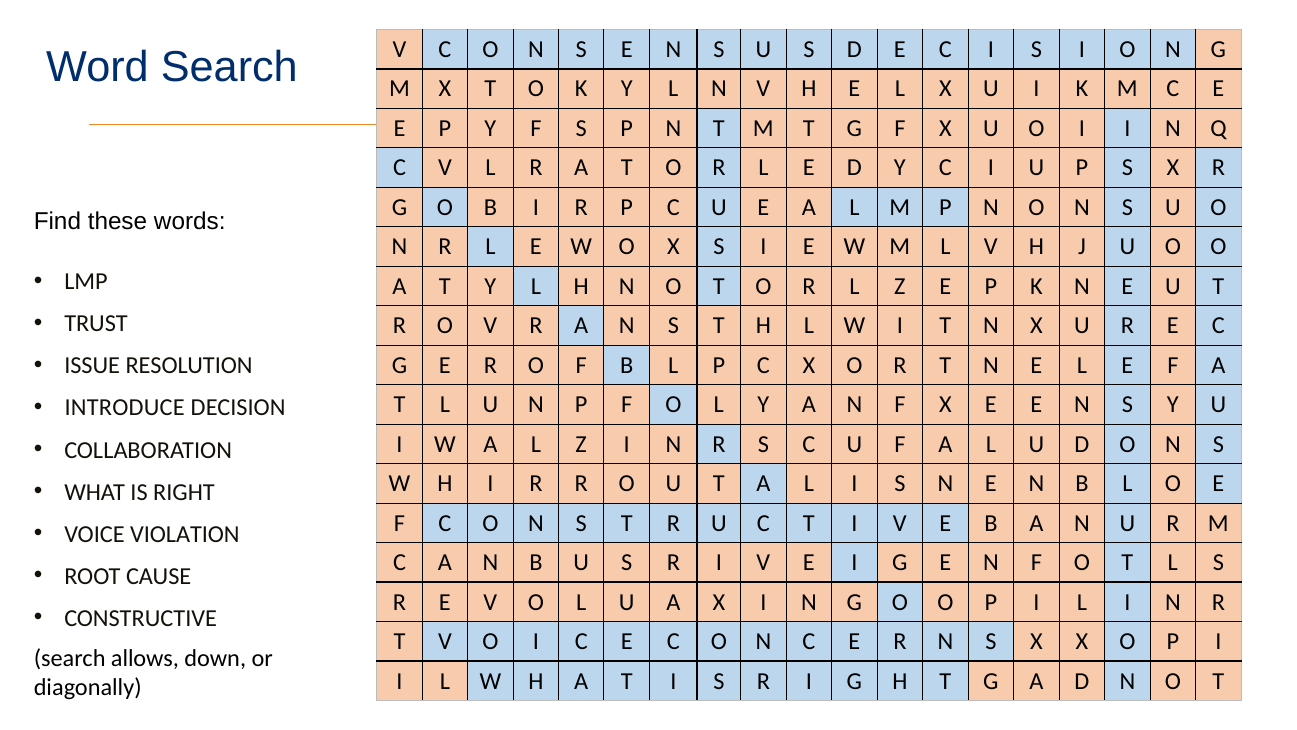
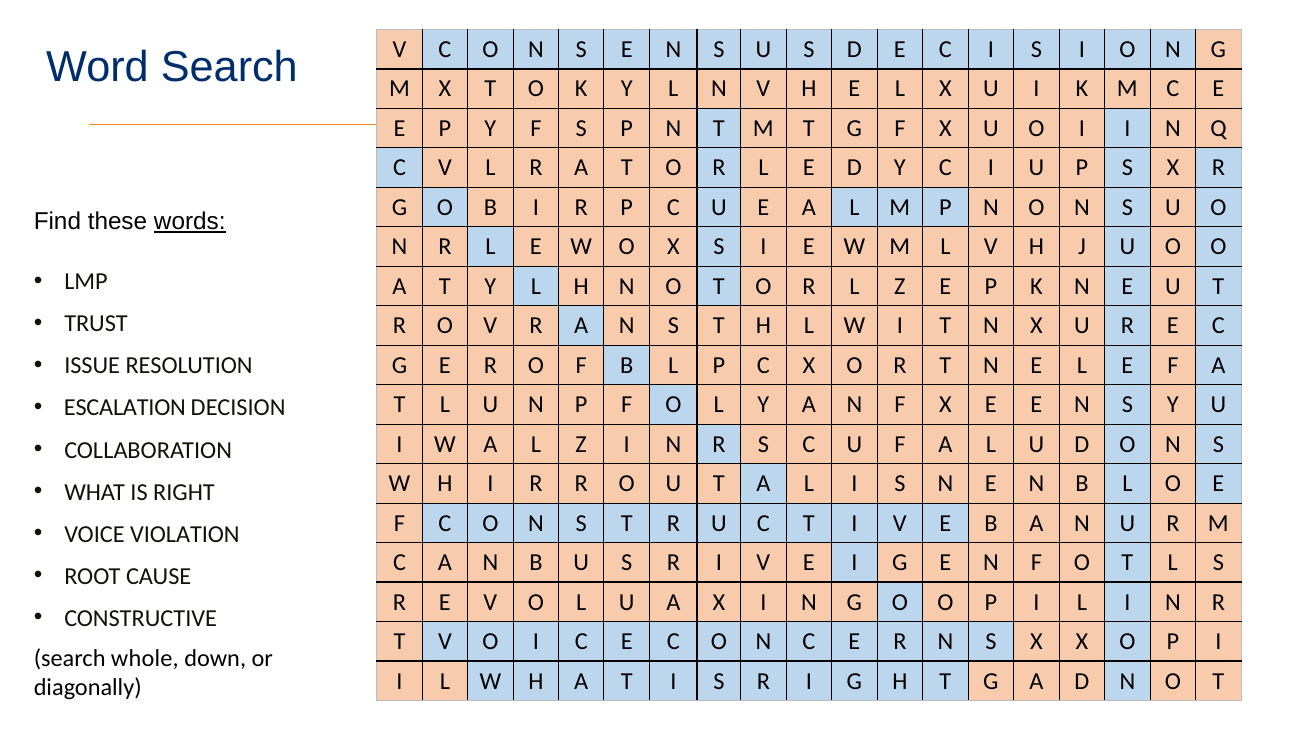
words underline: none -> present (190, 221)
INTRODUCE: INTRODUCE -> ESCALATION (125, 408)
allows: allows -> whole (145, 658)
